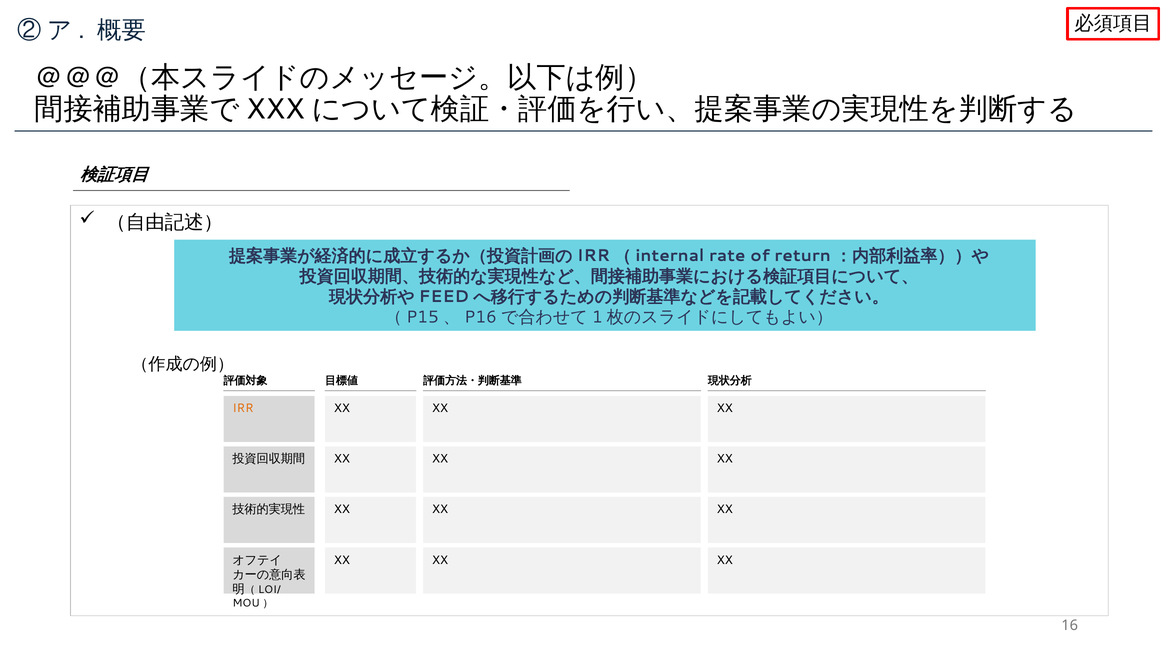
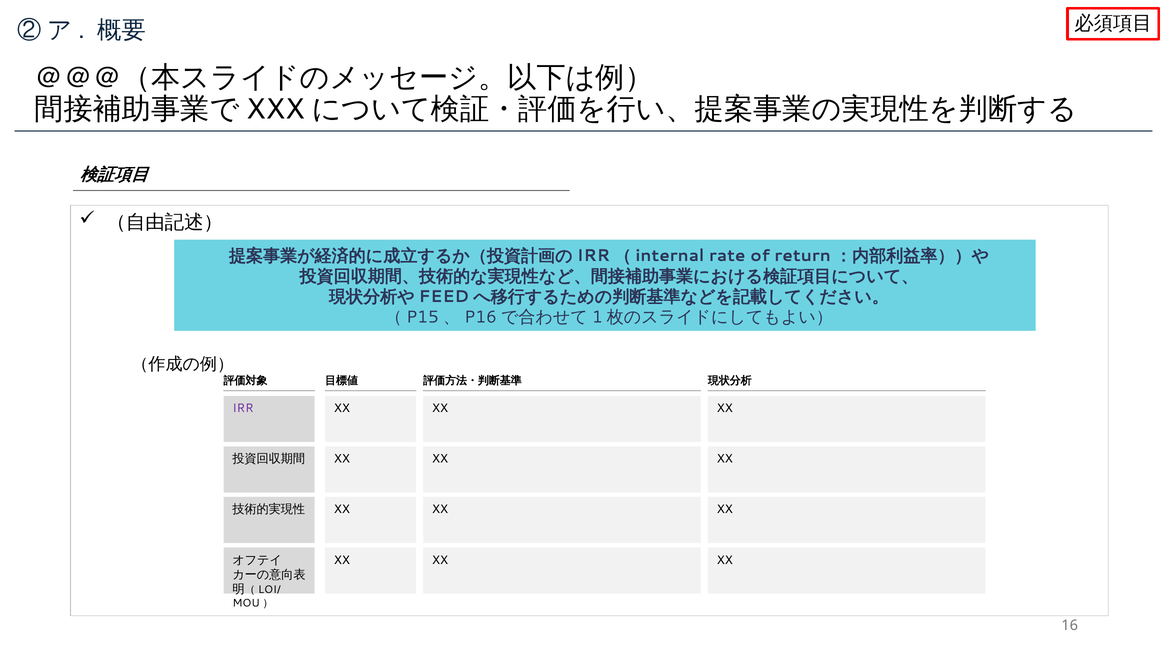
IRR colour: orange -> purple (243, 409)
